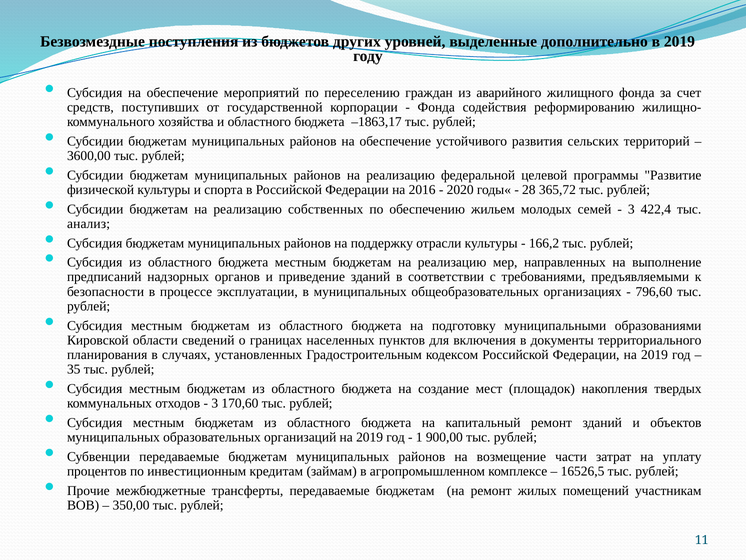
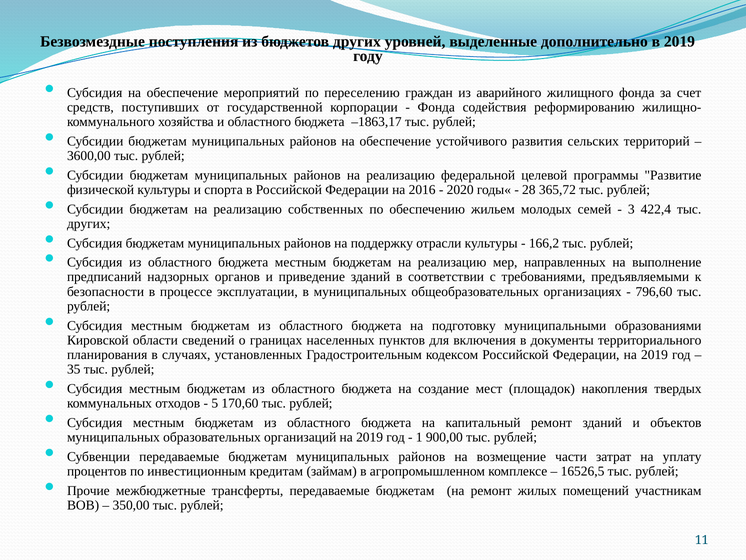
анализ: анализ -> других (89, 223)
3: 3 -> 5 (215, 403)
